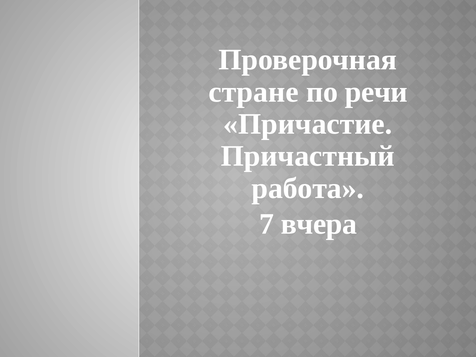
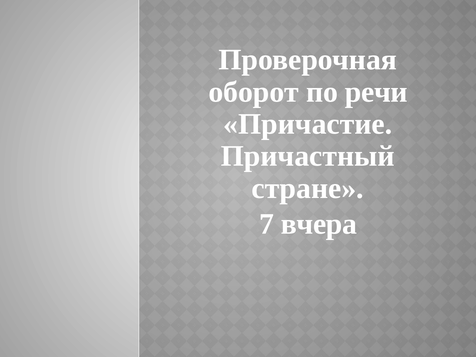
стране: стране -> оборот (254, 92)
работа: работа -> стране (308, 188)
